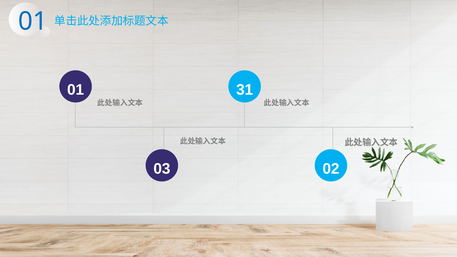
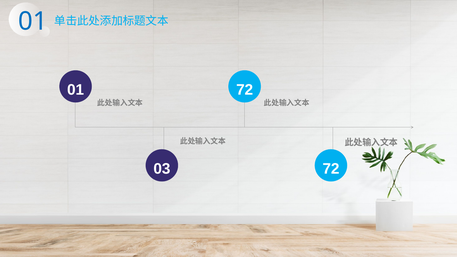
01 31: 31 -> 72 (245, 90)
03 02: 02 -> 72 (331, 169)
